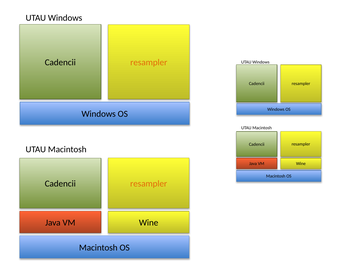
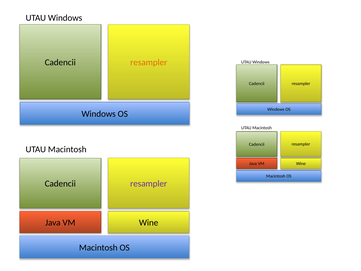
resampler colour: orange -> purple (149, 183)
